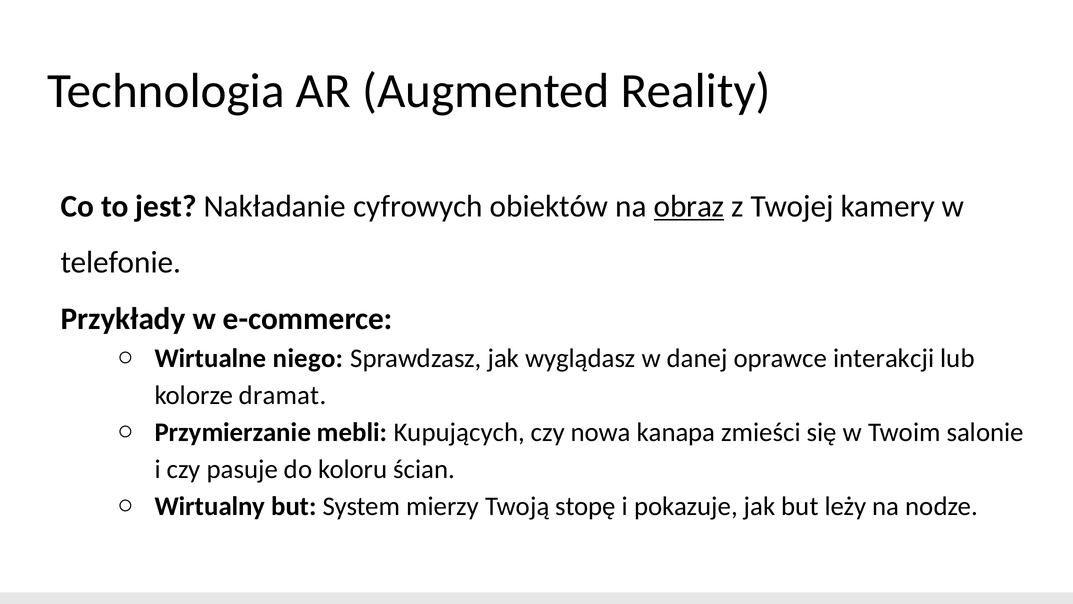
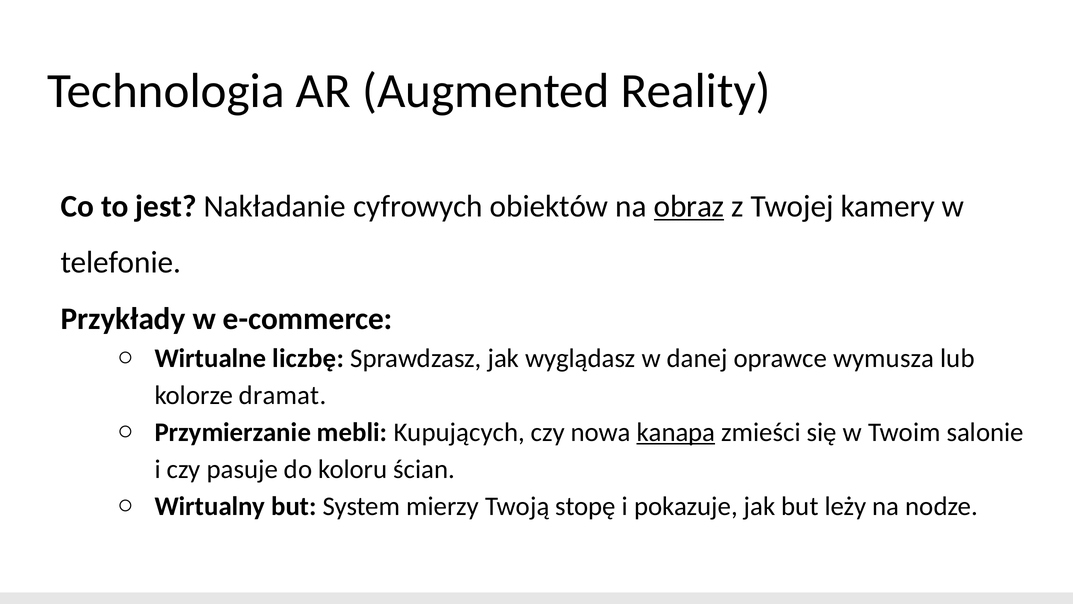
niego: niego -> liczbę (308, 358)
interakcji: interakcji -> wymusza (884, 358)
kanapa underline: none -> present (676, 432)
